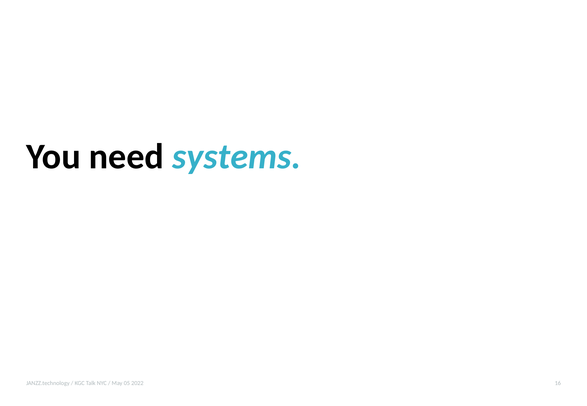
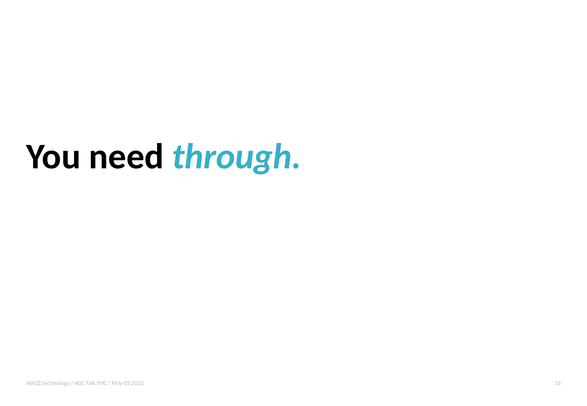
systems: systems -> through (237, 157)
